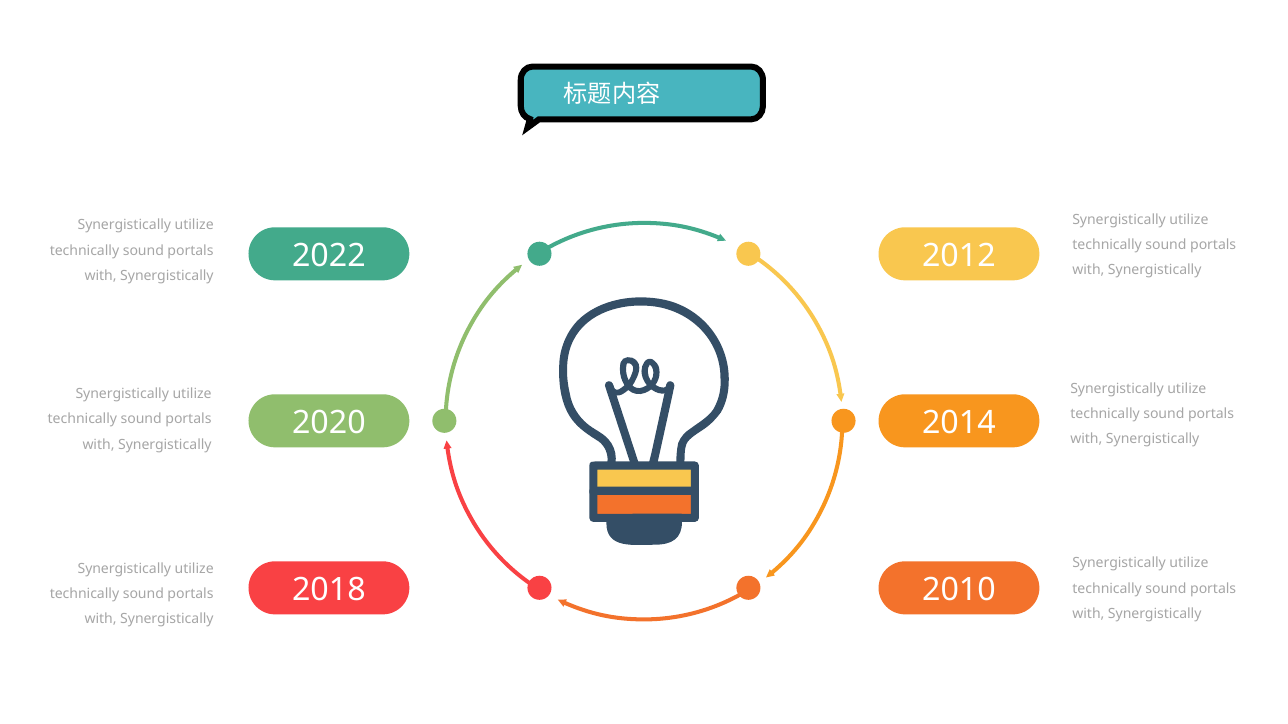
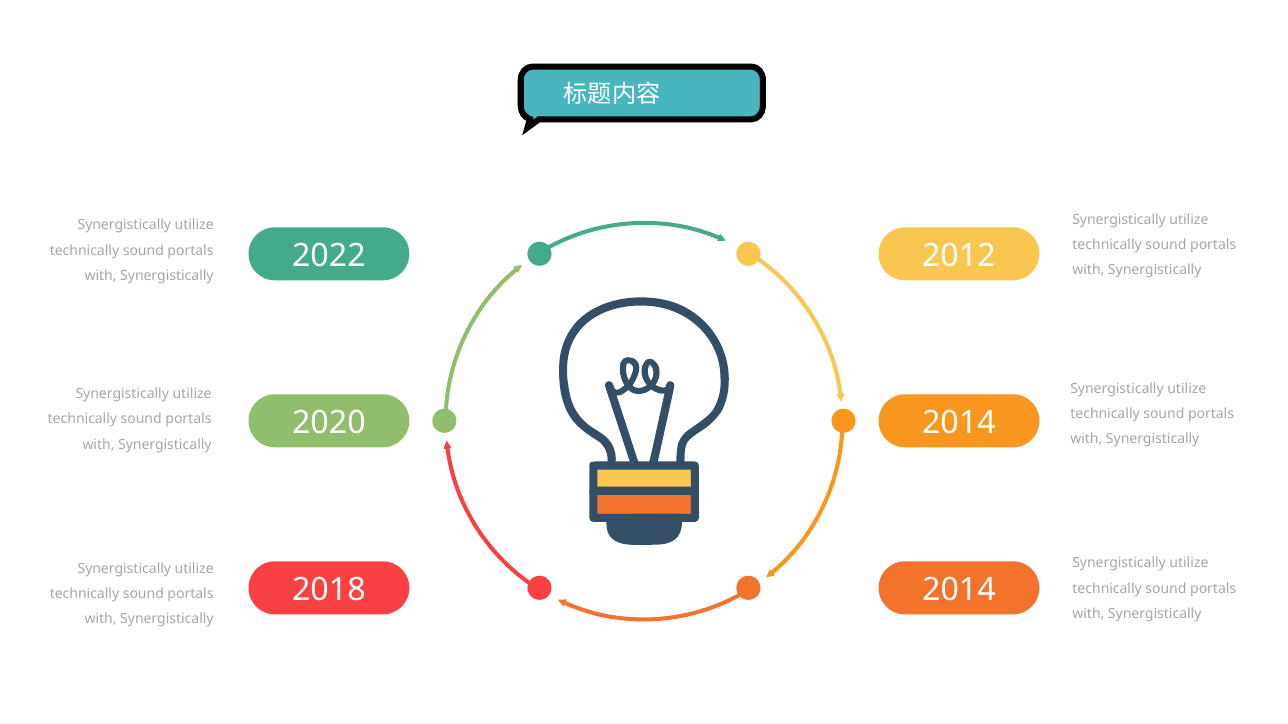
2010: 2010 -> 2014 (959, 590)
